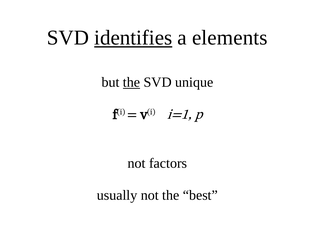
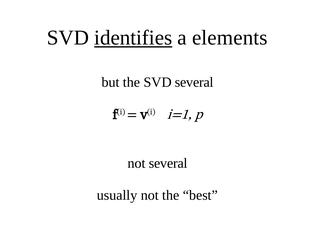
the underline: present -> none (132, 82)
SVD unique: unique -> several (194, 82)
not factors: factors -> several (168, 163)
